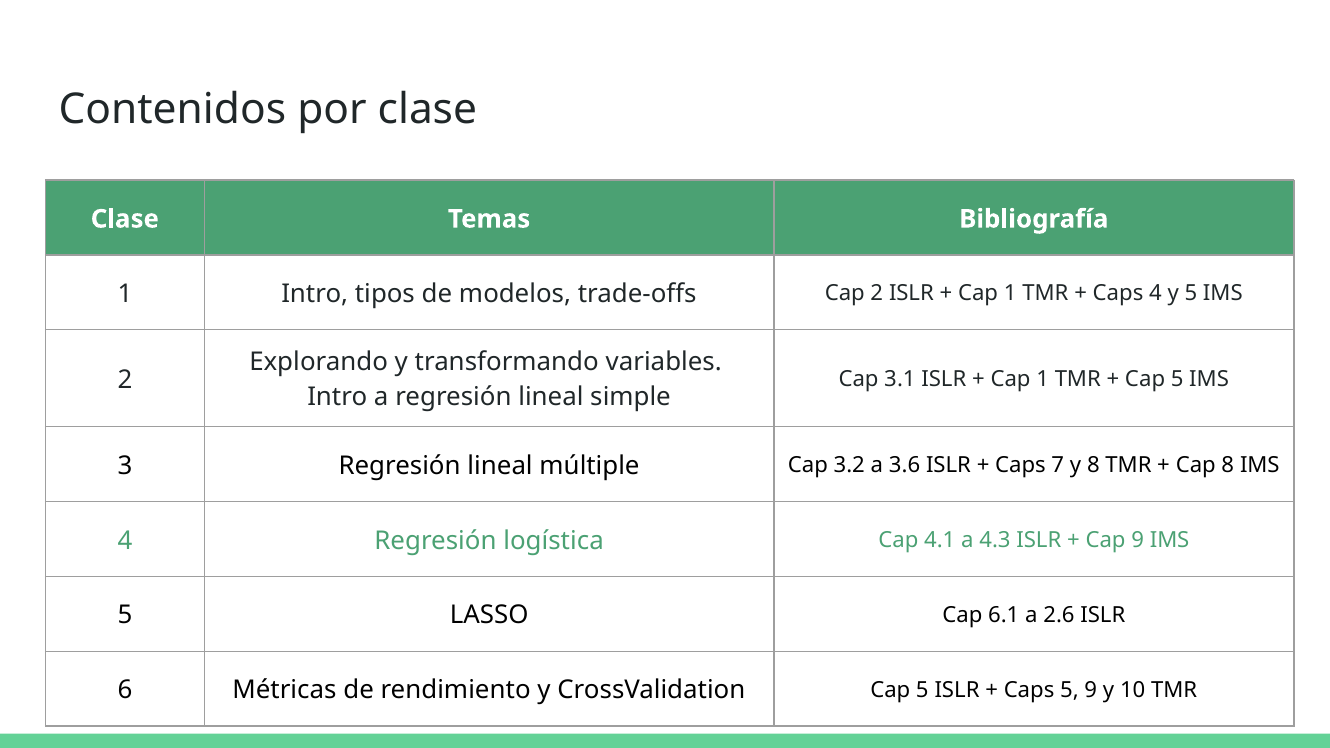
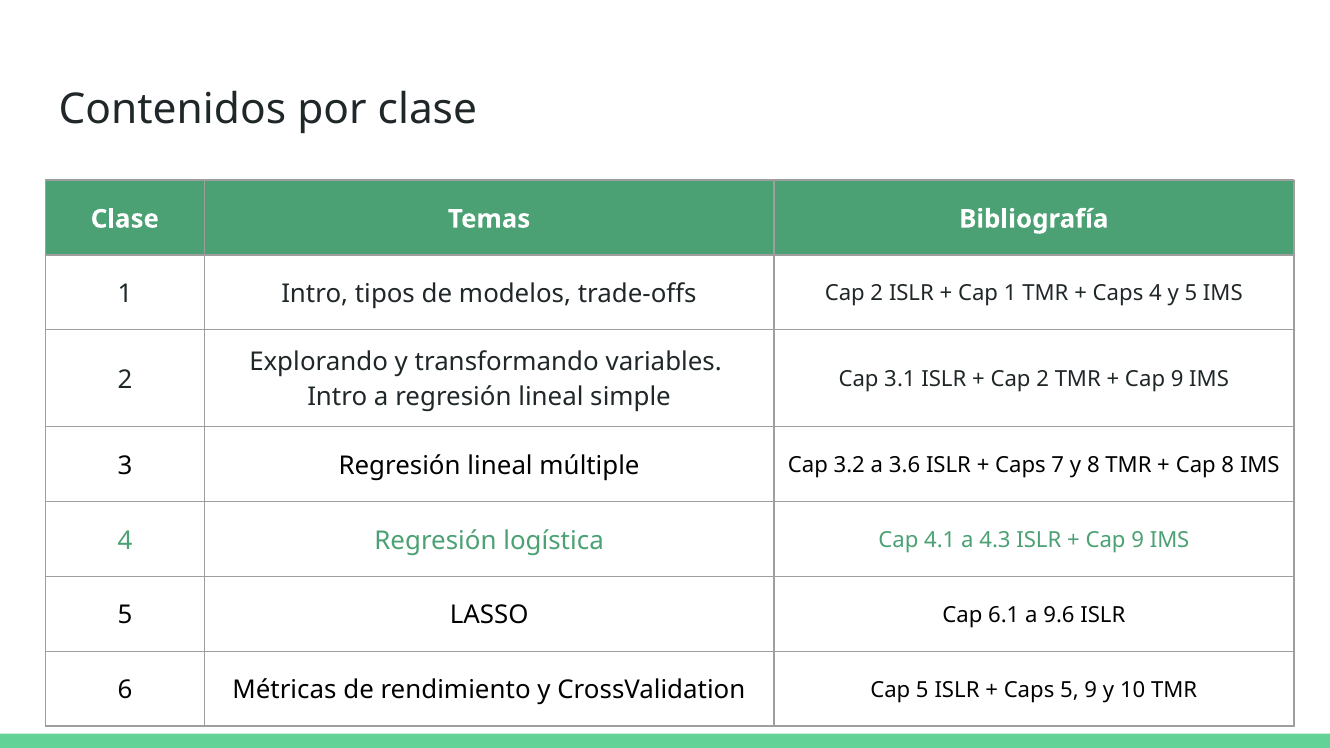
1: 1 -> 2 (1043, 380)
5: 5 -> 9 (1177, 380)
2.6: 2.6 -> 9.6 (1059, 615)
